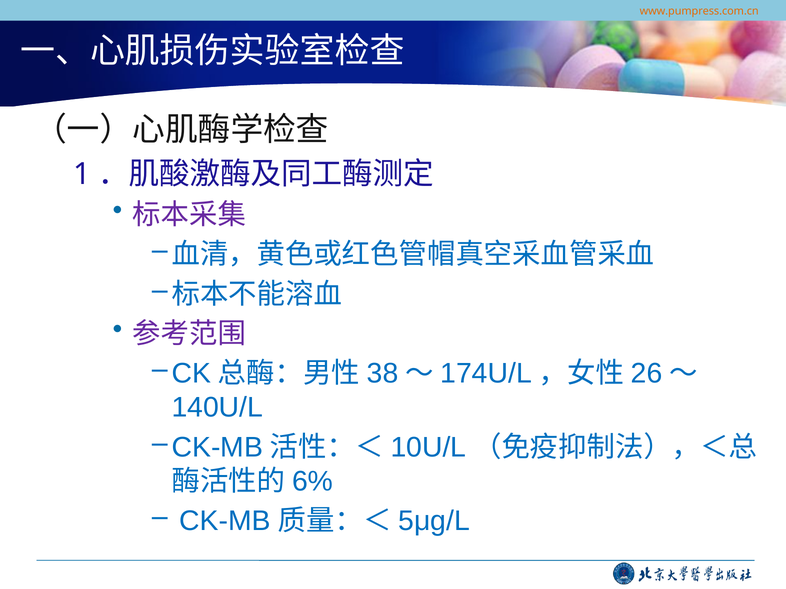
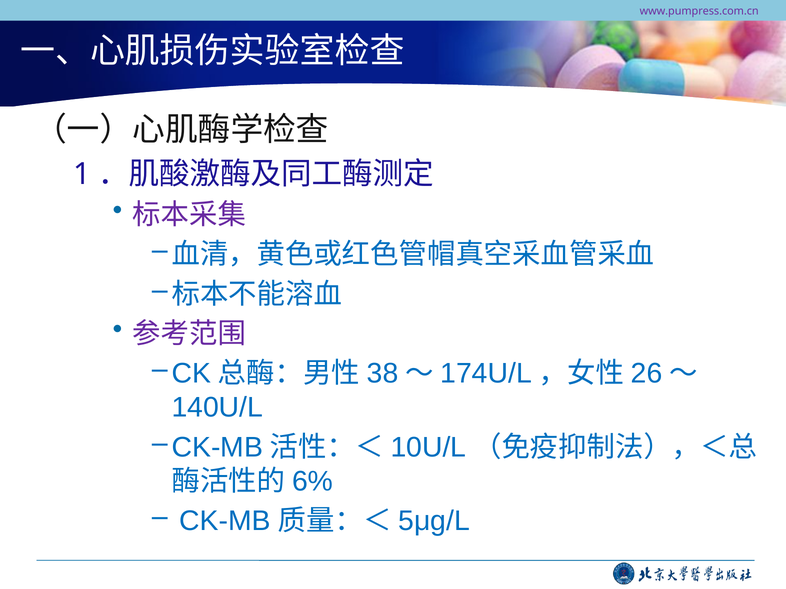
www.pumpress.com.cn colour: orange -> purple (699, 11)
